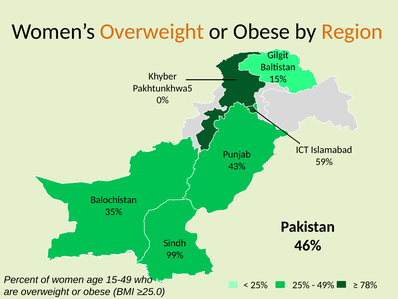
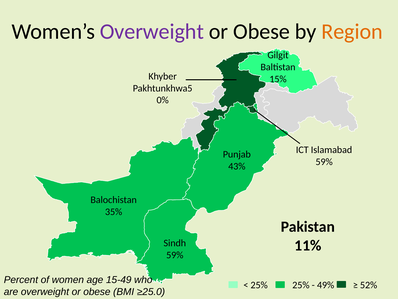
Overweight colour: orange -> purple (152, 32)
46%: 46% -> 11% (308, 245)
99%: 99% -> 59% (175, 255)
78%: 78% -> 52% (369, 285)
